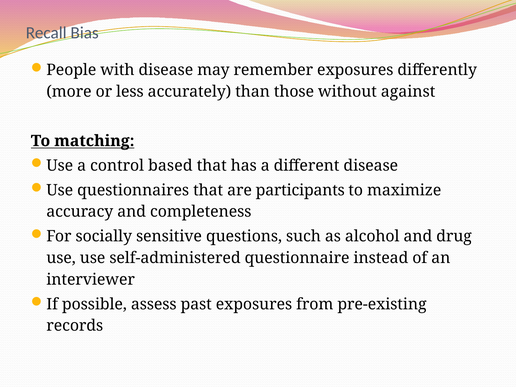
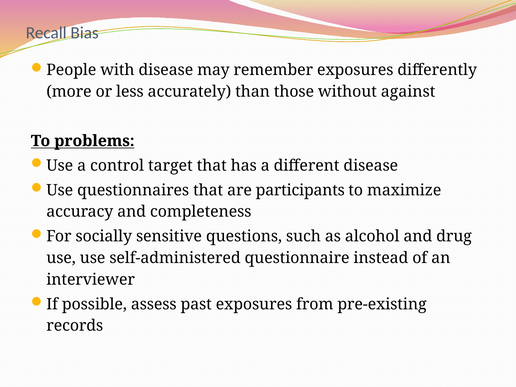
matching: matching -> problems (94, 141)
based: based -> target (170, 166)
